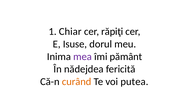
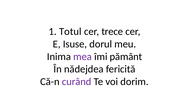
Chiar: Chiar -> Totul (70, 32)
răpiţi: răpiţi -> trece (112, 32)
curând colour: orange -> purple (77, 82)
putea: putea -> dorim (134, 82)
